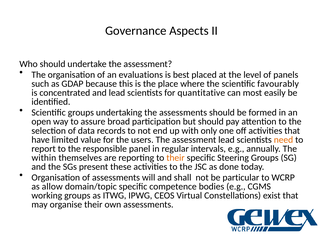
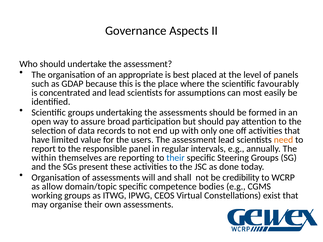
evaluations: evaluations -> appropriate (141, 75)
quantitative: quantitative -> assumptions (201, 93)
their colour: orange -> blue (176, 158)
particular: particular -> credibility (241, 178)
